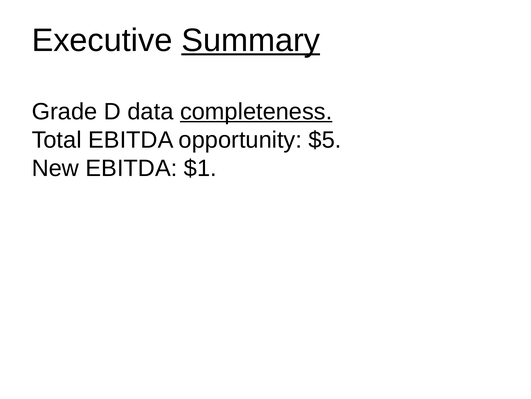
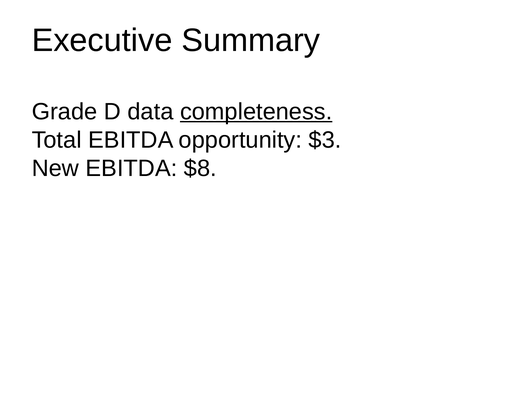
Summary underline: present -> none (251, 40)
$5: $5 -> $3 (325, 140)
$1: $1 -> $8 (200, 168)
